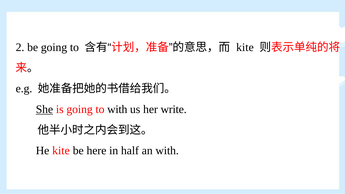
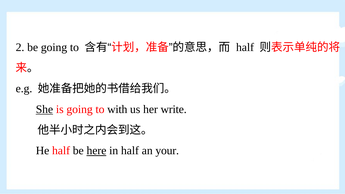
kite: kite -> half (245, 47)
He kite: kite -> half (61, 151)
here underline: none -> present (96, 151)
an with: with -> your (167, 151)
